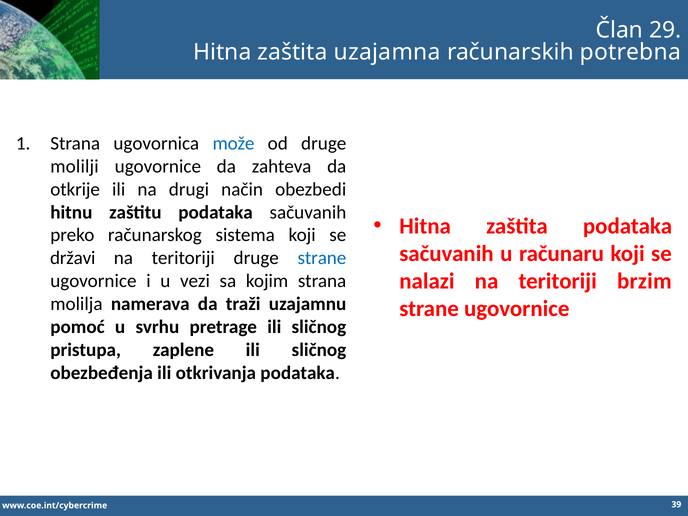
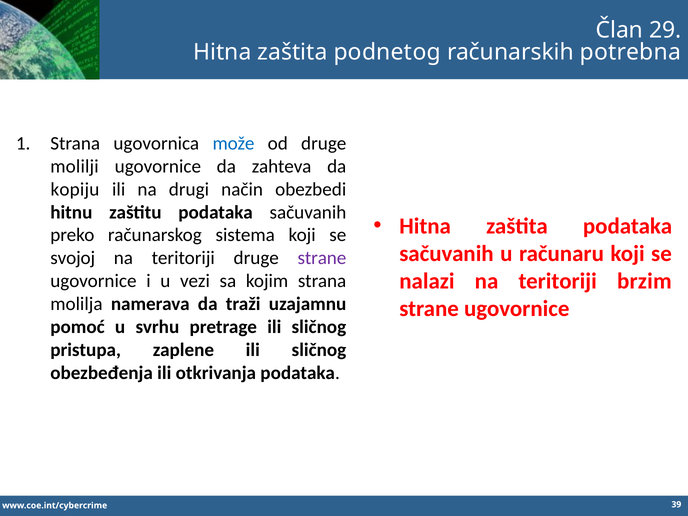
uzajamna: uzajamna -> podnetog (387, 52)
otkrije: otkrije -> kopiju (75, 189)
državi: državi -> svojoj (73, 258)
strane colour: blue -> purple (322, 258)
